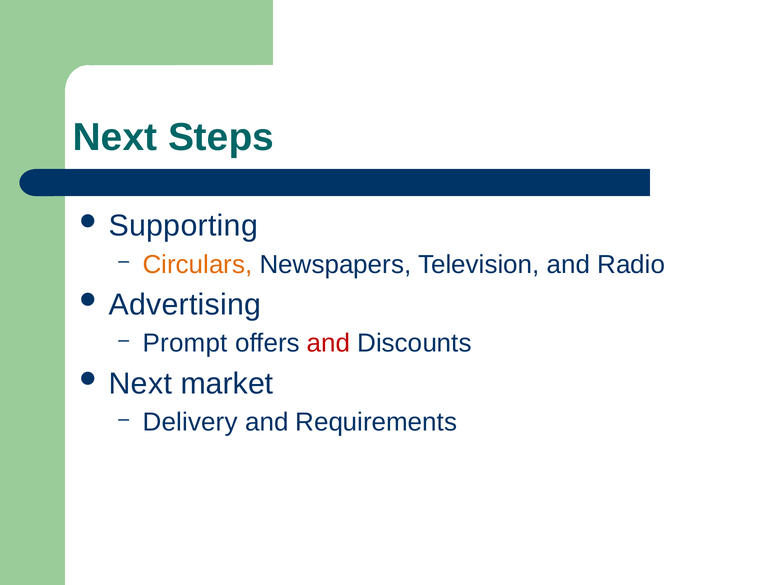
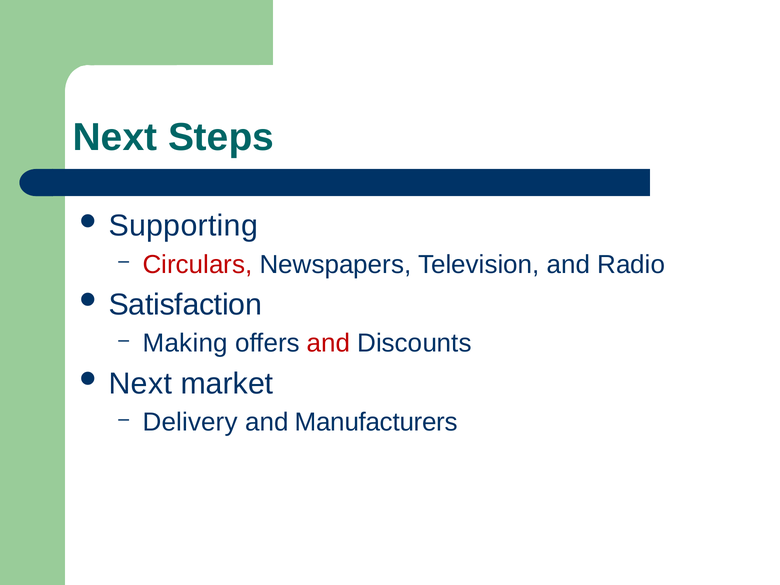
Circulars colour: orange -> red (197, 264)
Advertising: Advertising -> Satisfaction (185, 305)
Prompt: Prompt -> Making (185, 343)
Requirements: Requirements -> Manufacturers (376, 422)
